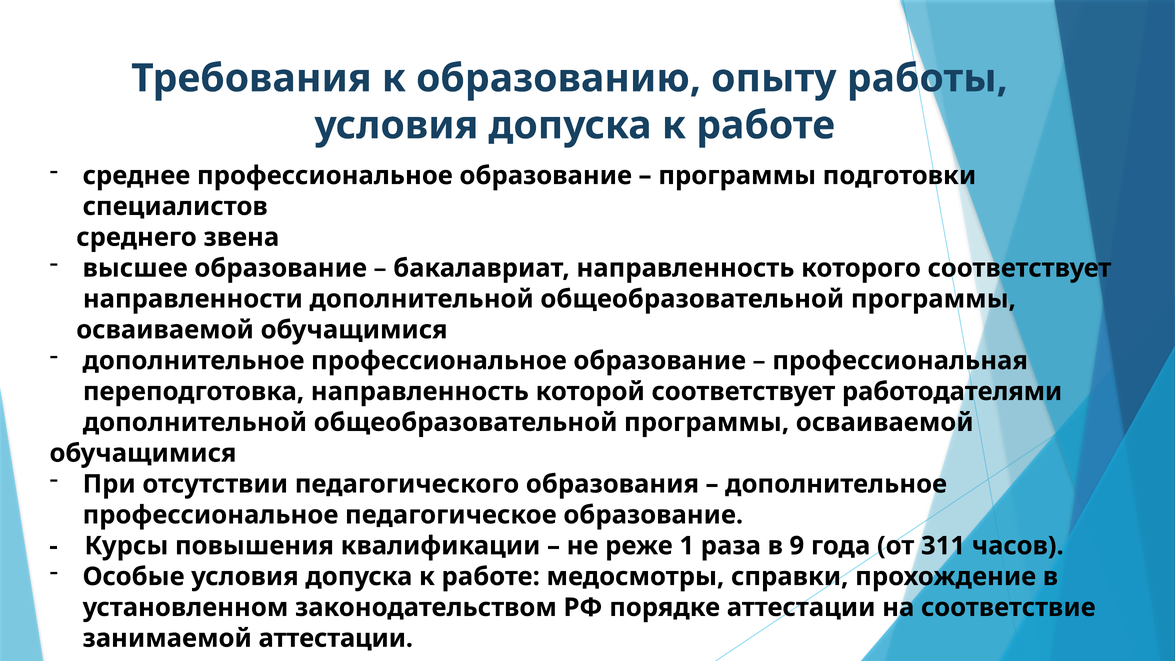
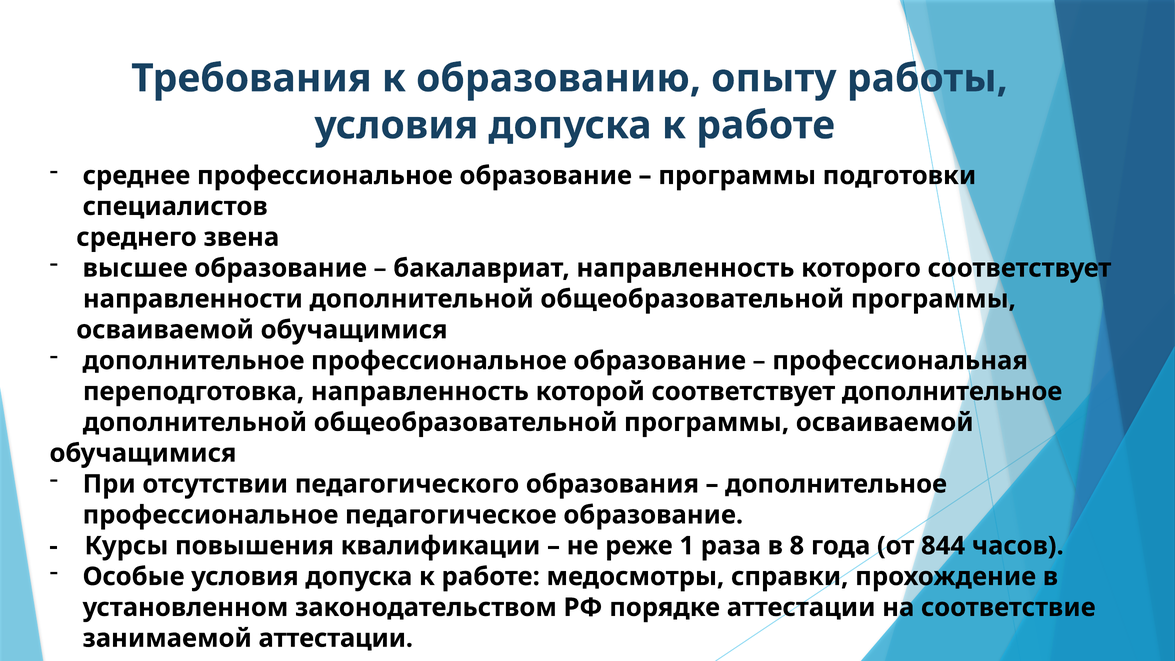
соответствует работодателями: работодателями -> дополнительное (952, 392)
9: 9 -> 8 (797, 546)
311: 311 -> 844 (943, 546)
